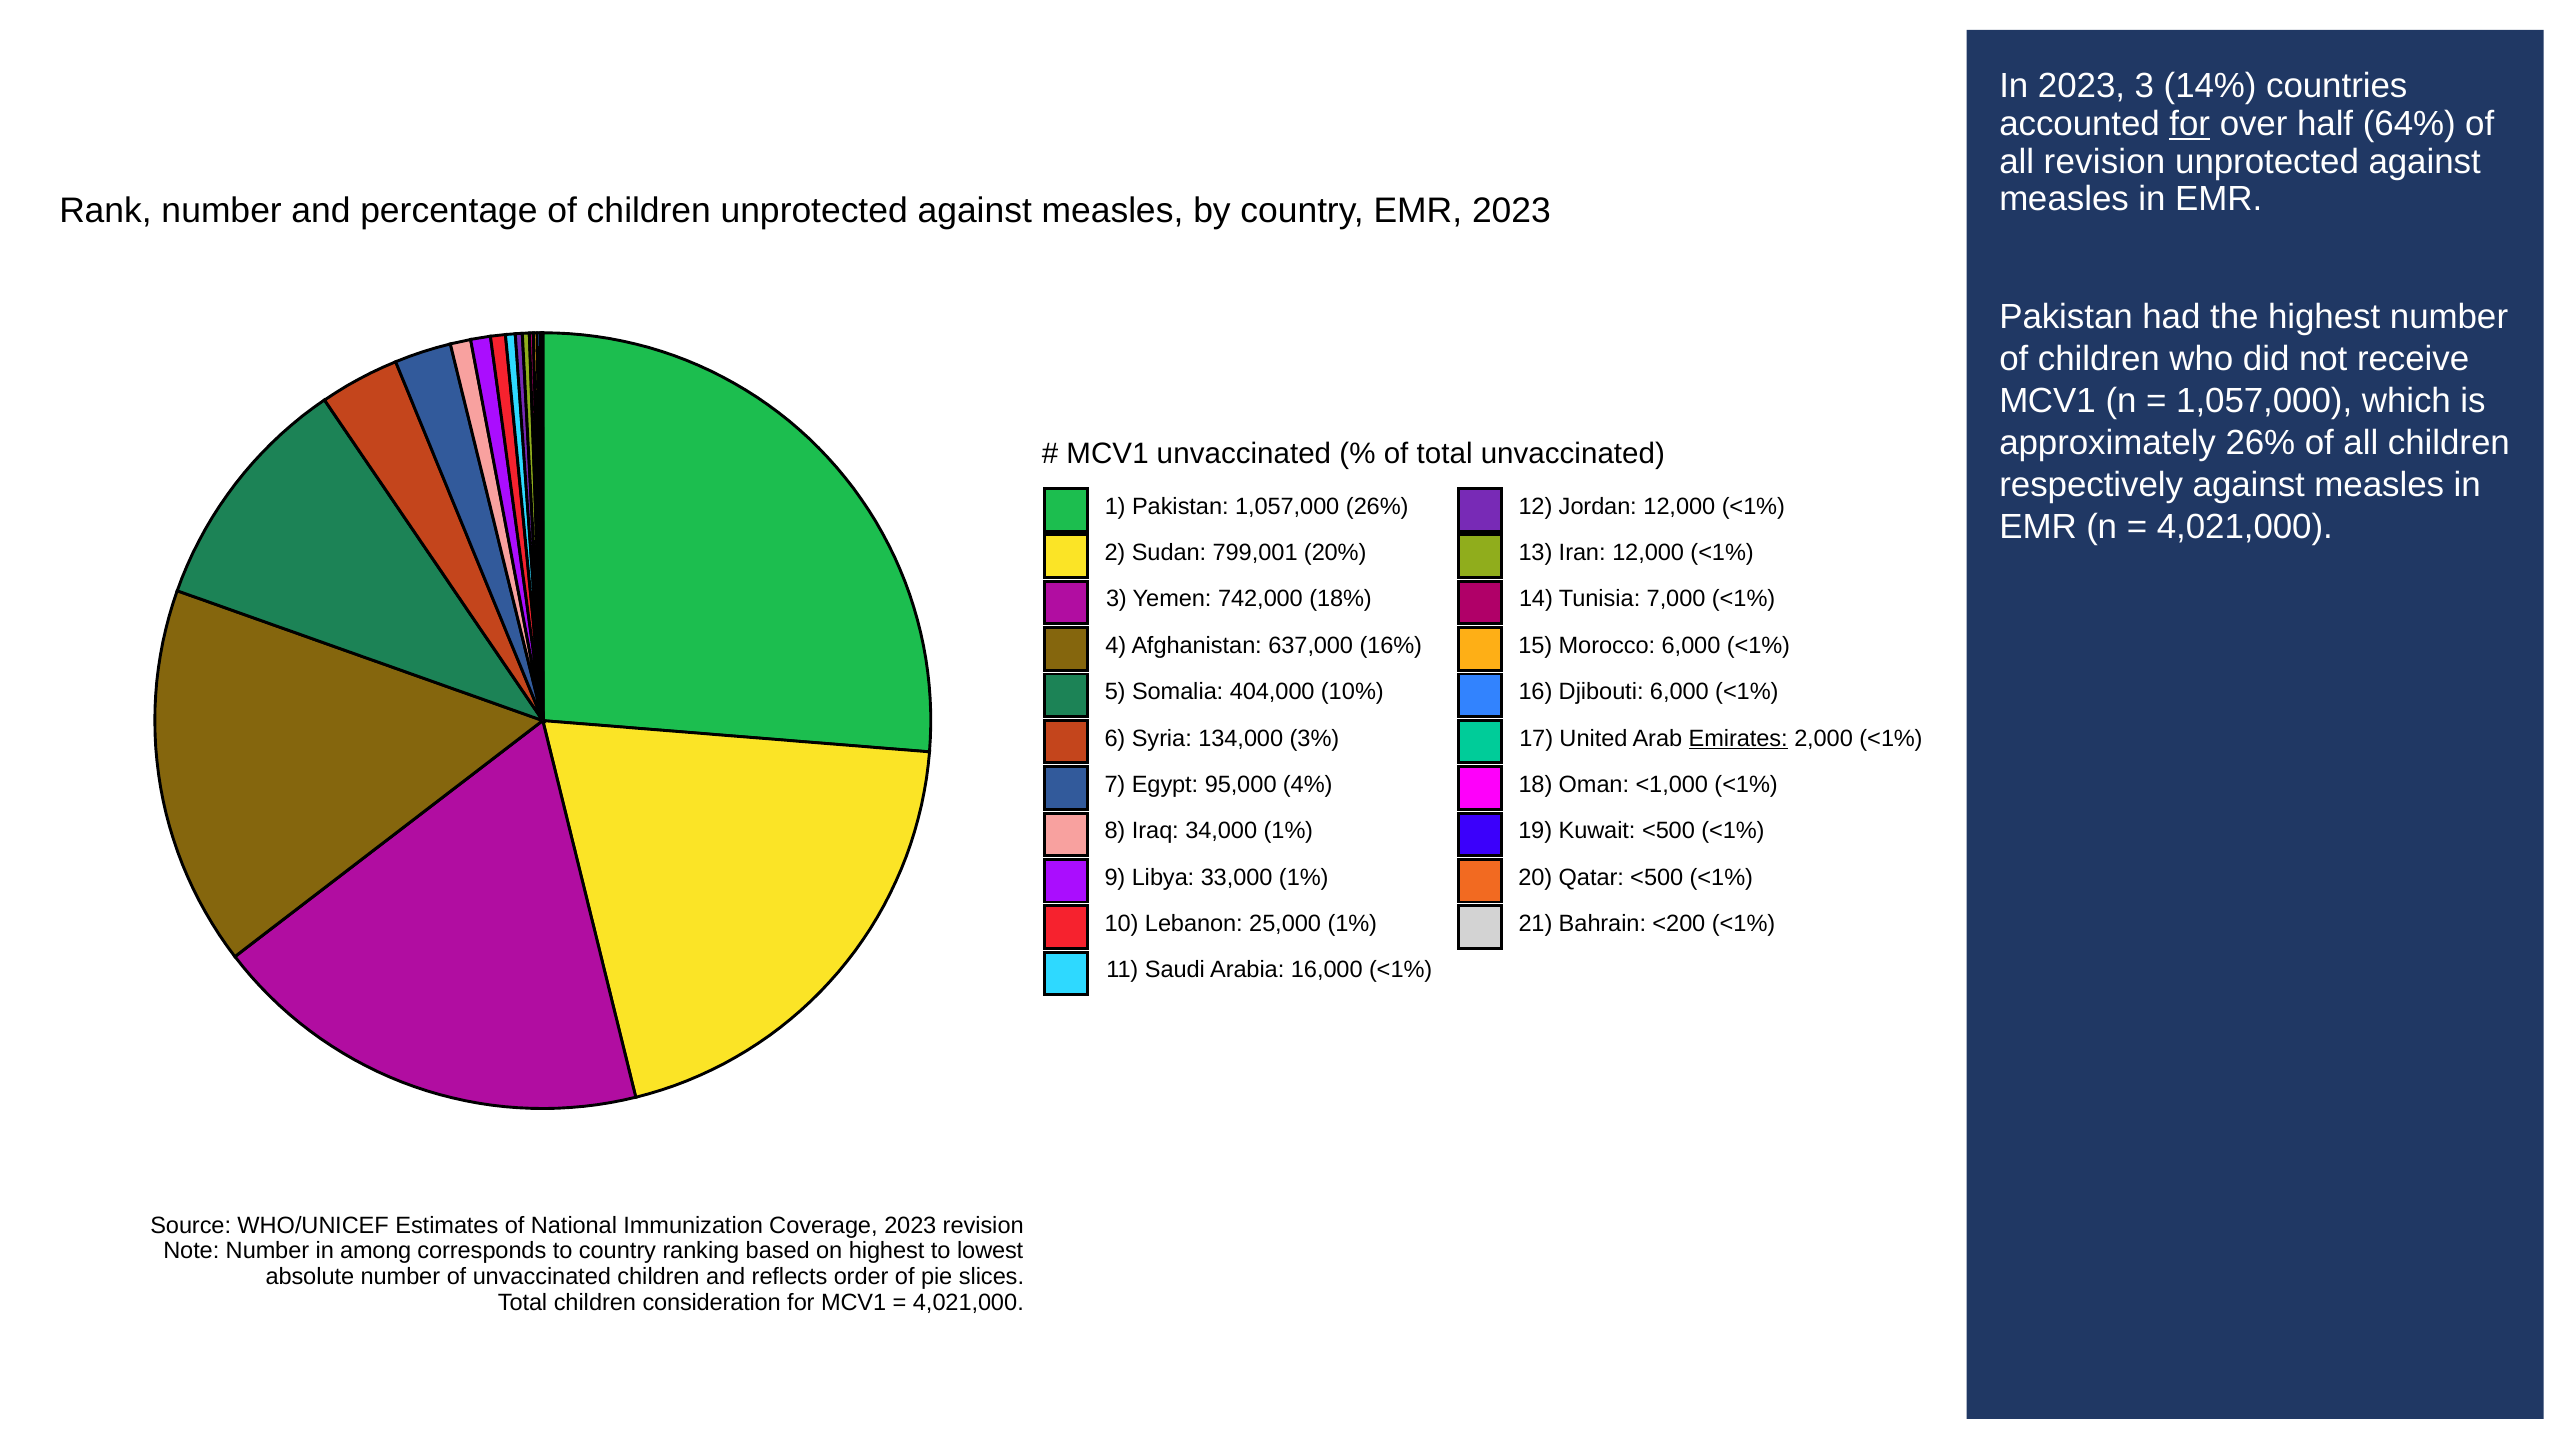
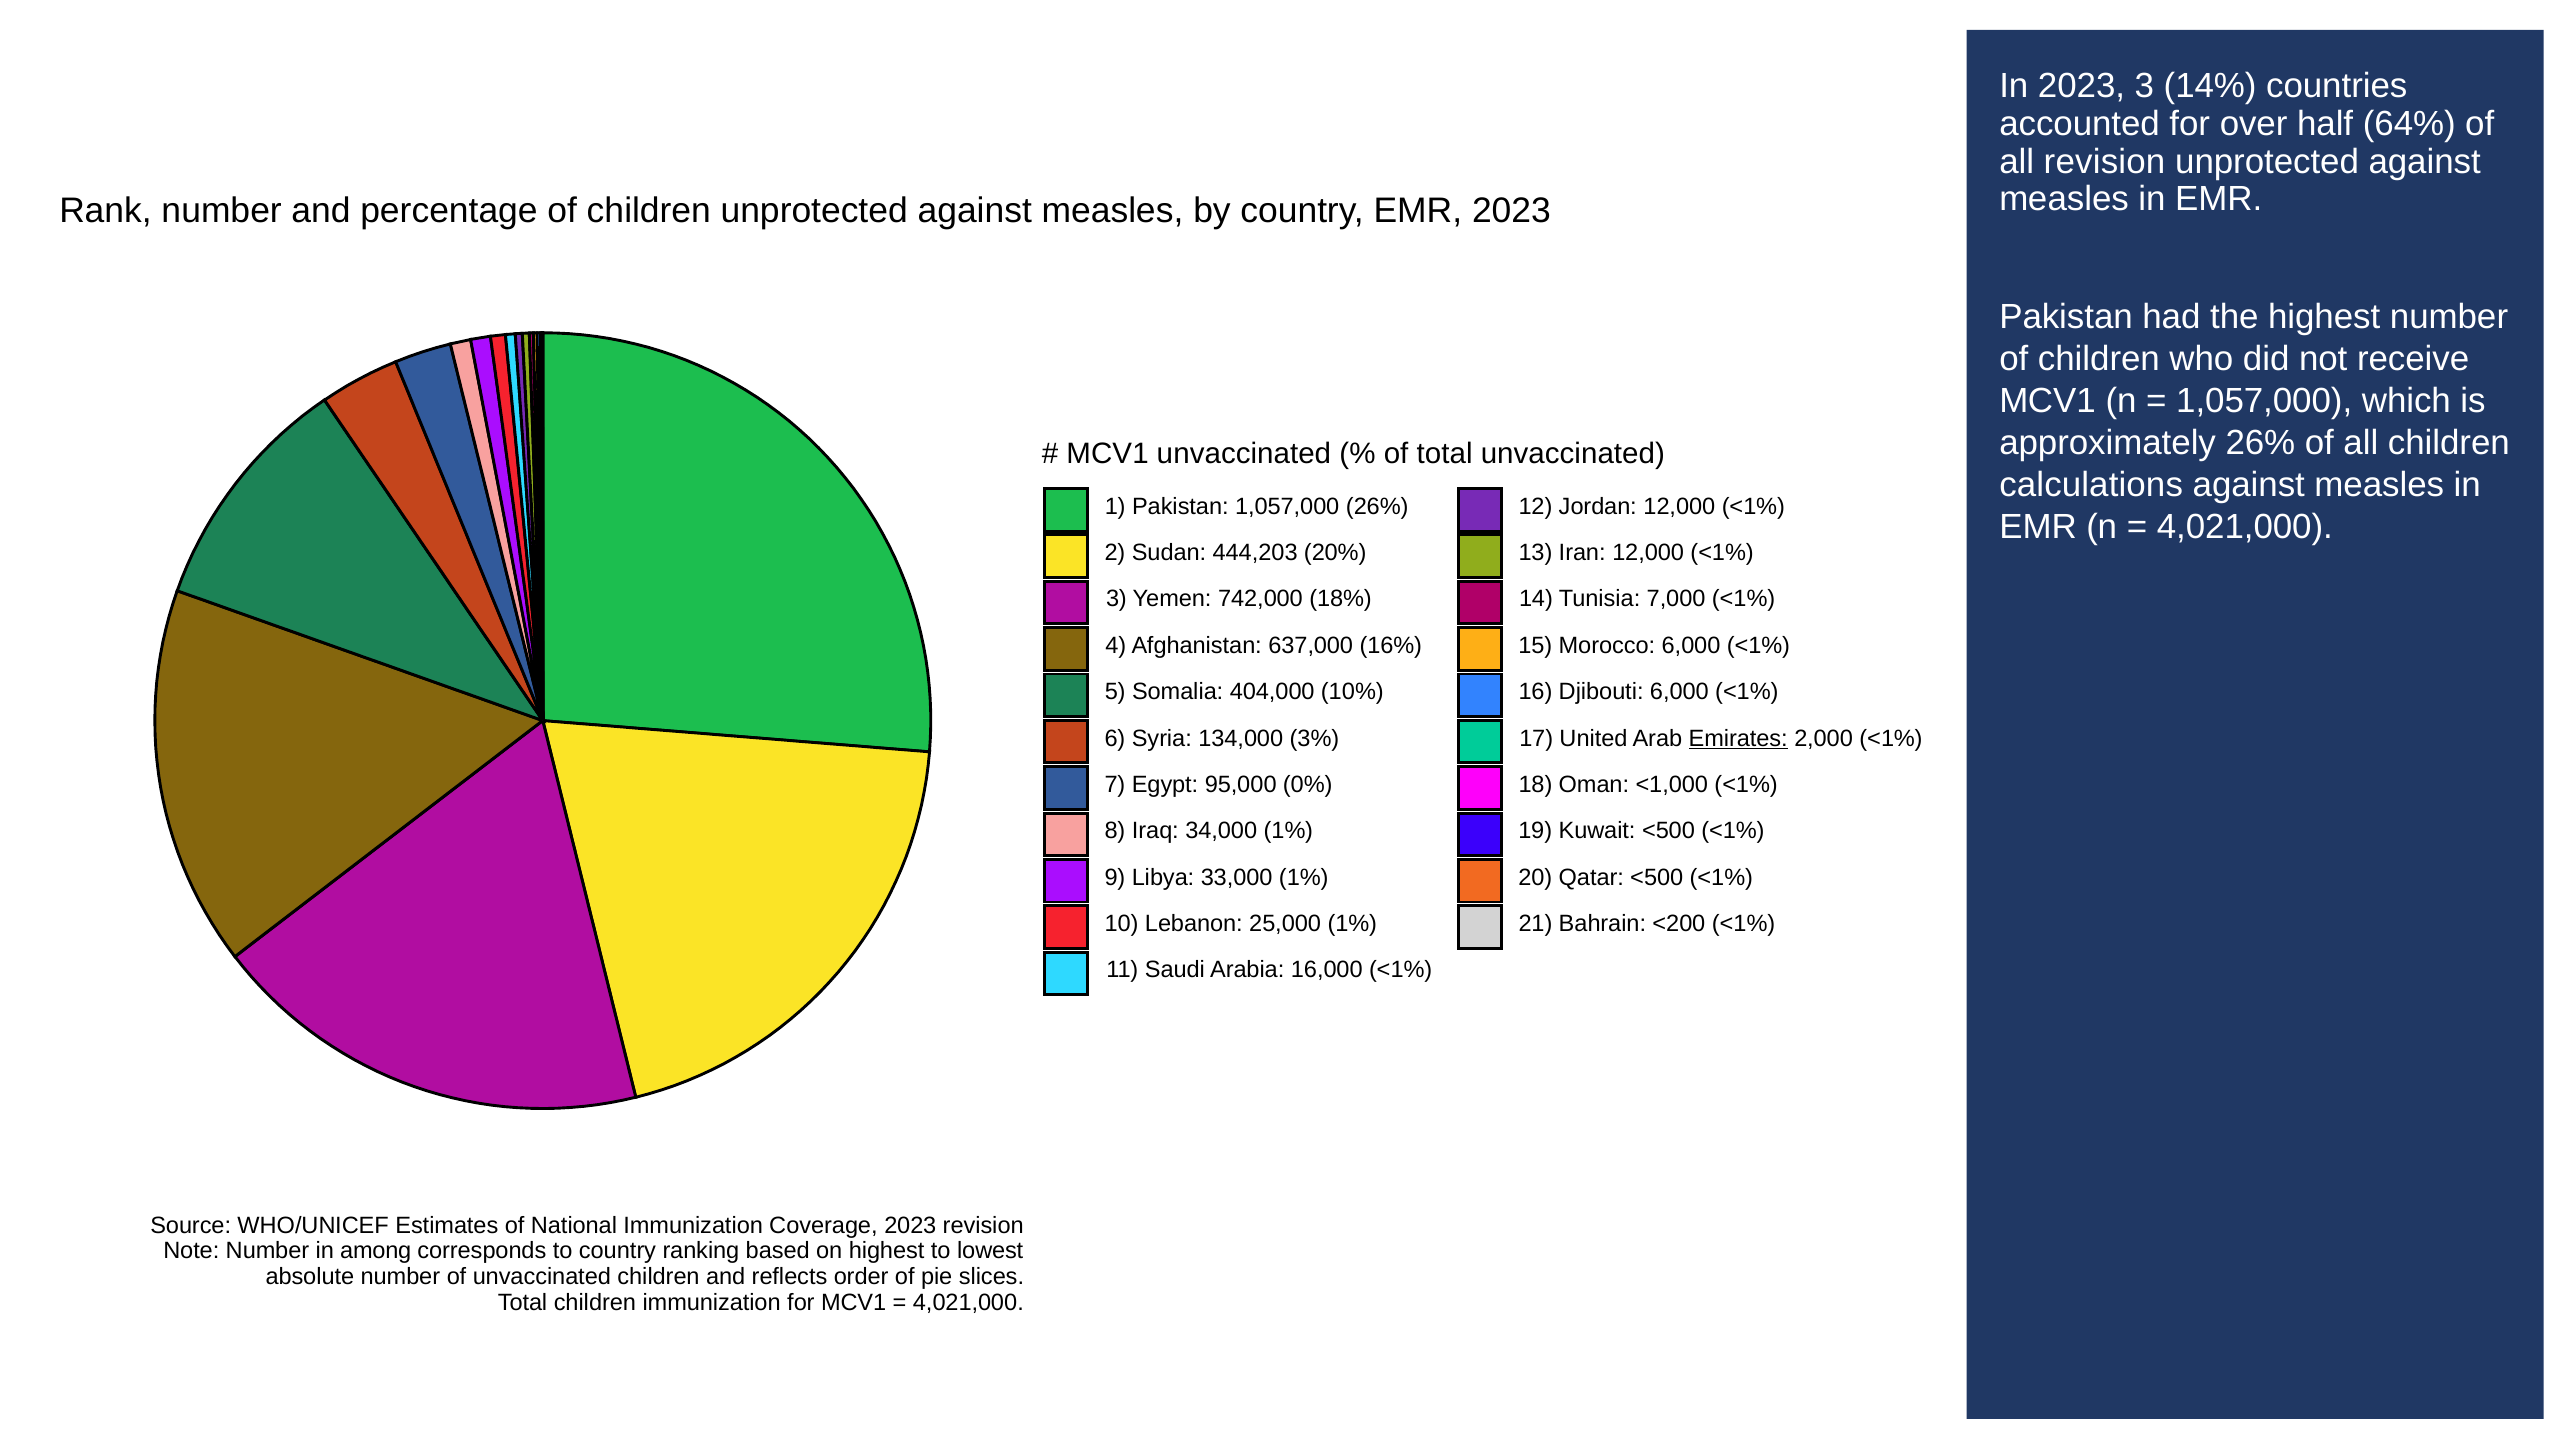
for underline: present -> none (2190, 124)
respectively: respectively -> calculations (2091, 485)
799,001: 799,001 -> 444,203 (1255, 553)
4%: 4% -> 0% (1308, 785)
children consideration: consideration -> immunization (712, 1303)
